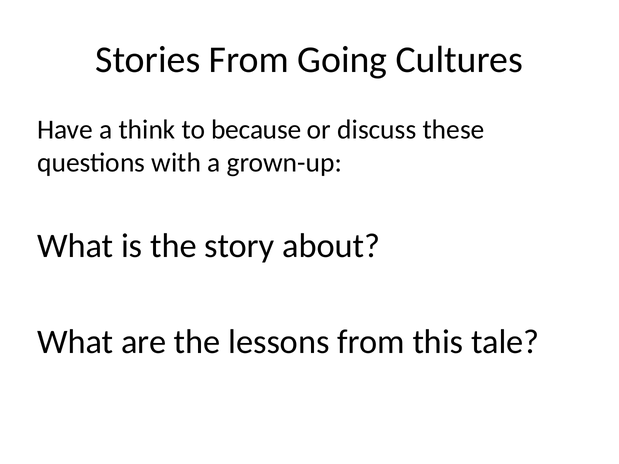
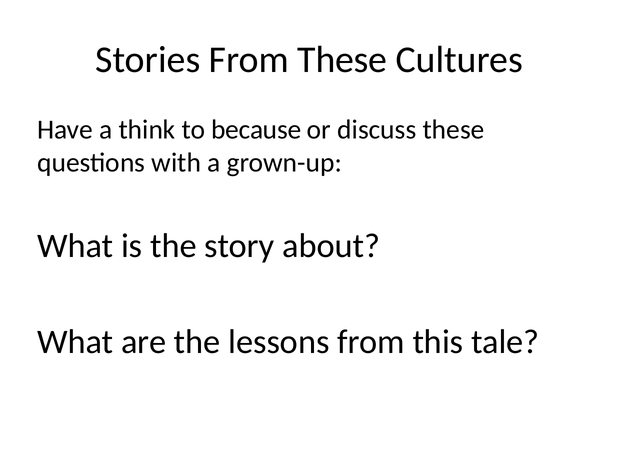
From Going: Going -> These (342, 60)
